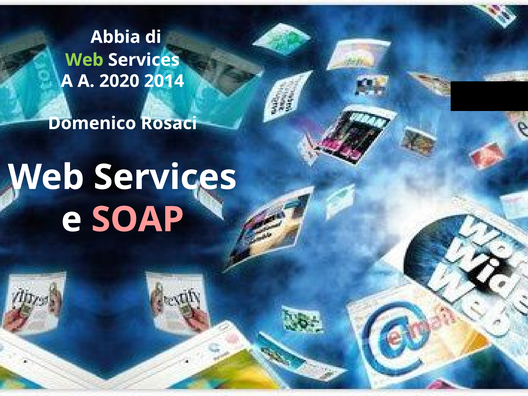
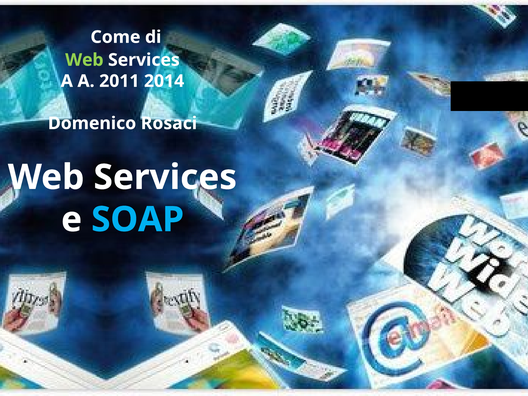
Abbia: Abbia -> Come (115, 37)
2020: 2020 -> 2011 (119, 81)
SOAP colour: pink -> light blue (138, 220)
